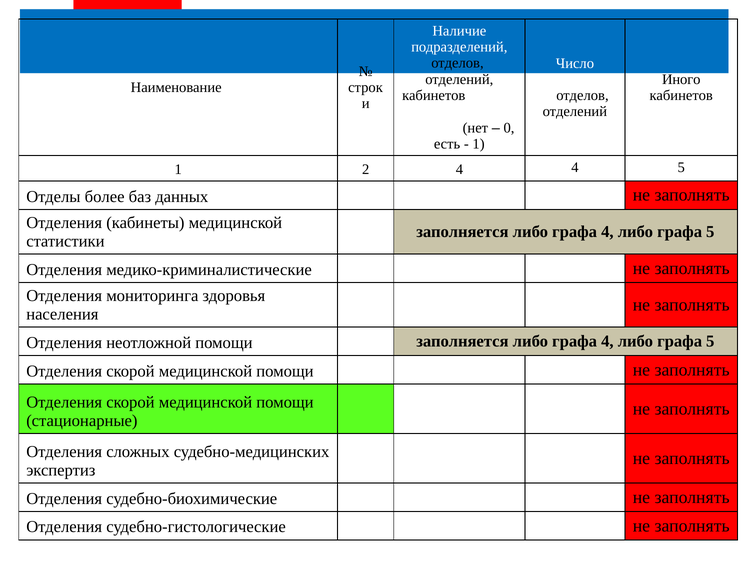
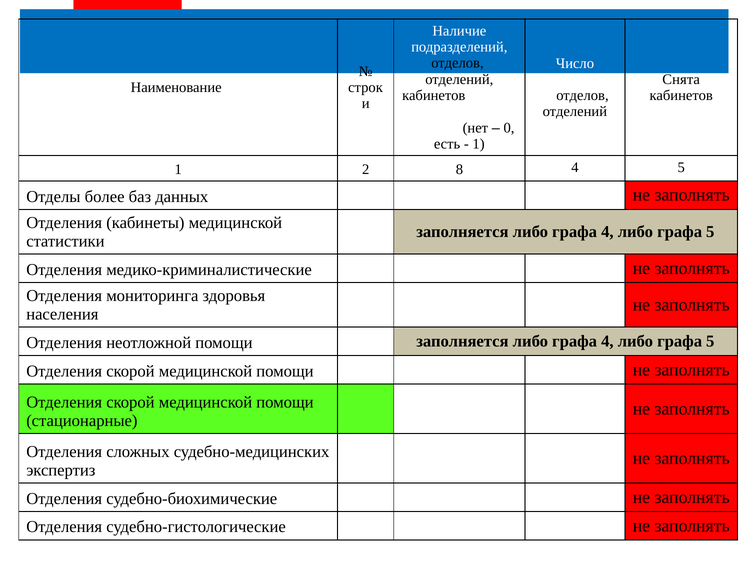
Иного: Иного -> Снята (681, 79)
2 4: 4 -> 8 (459, 170)
